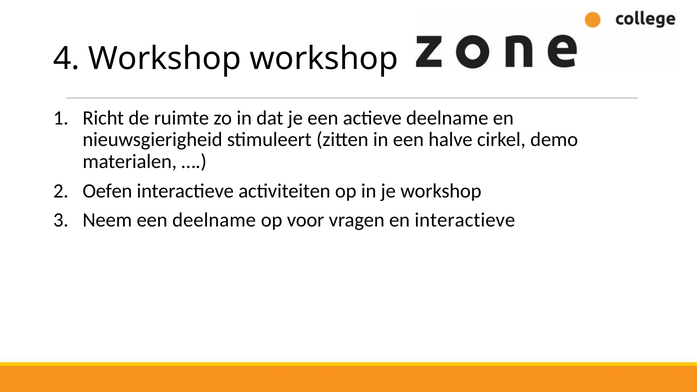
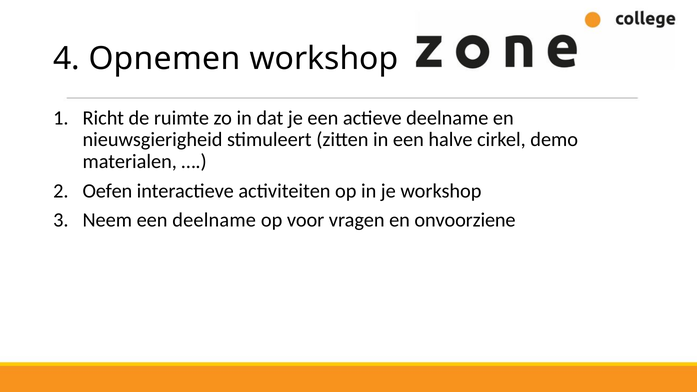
4 Workshop: Workshop -> Opnemen (165, 59)
en interactieve: interactieve -> onvoorziene (465, 220)
